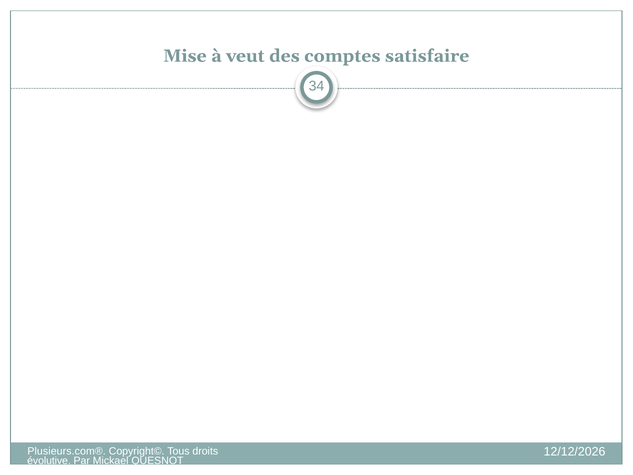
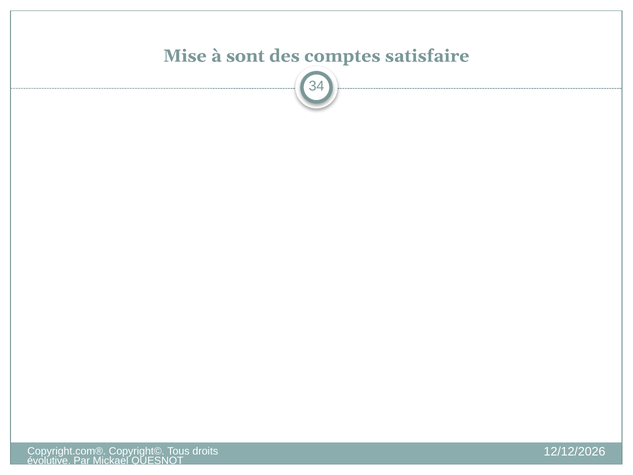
veut: veut -> sont (245, 56)
Plusieurs.com®: Plusieurs.com® -> Copyright.com® (67, 451)
